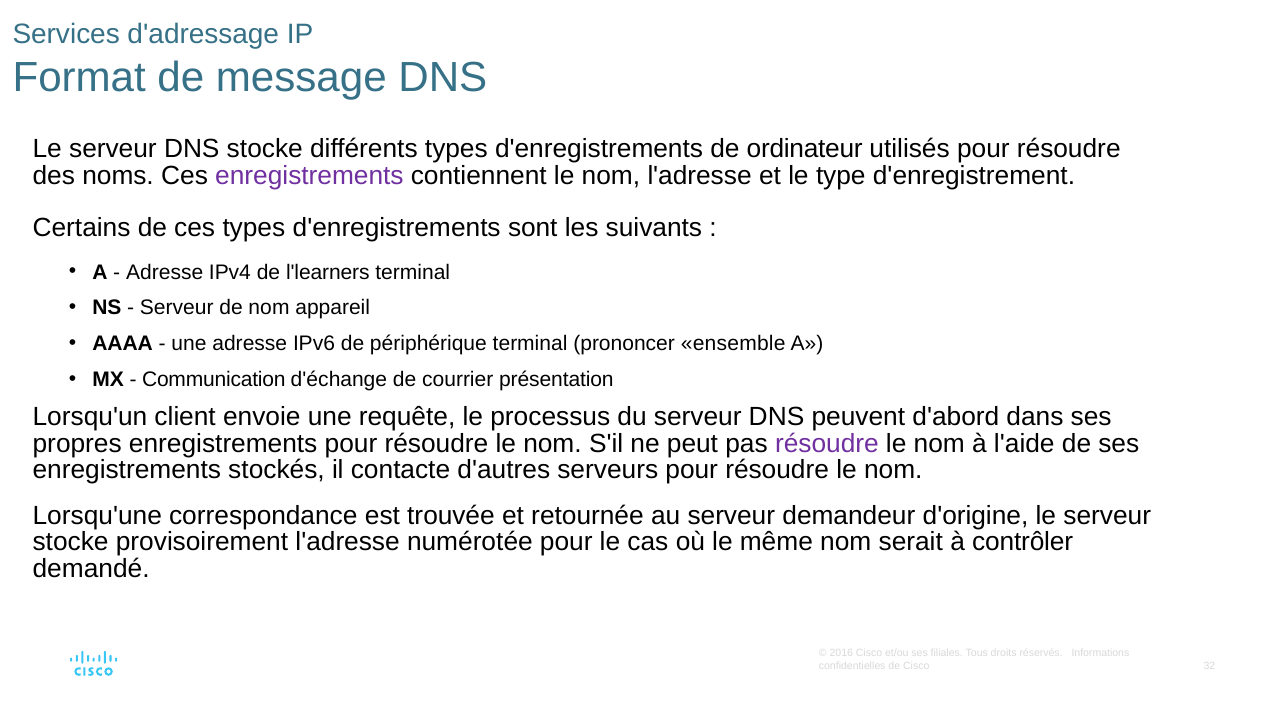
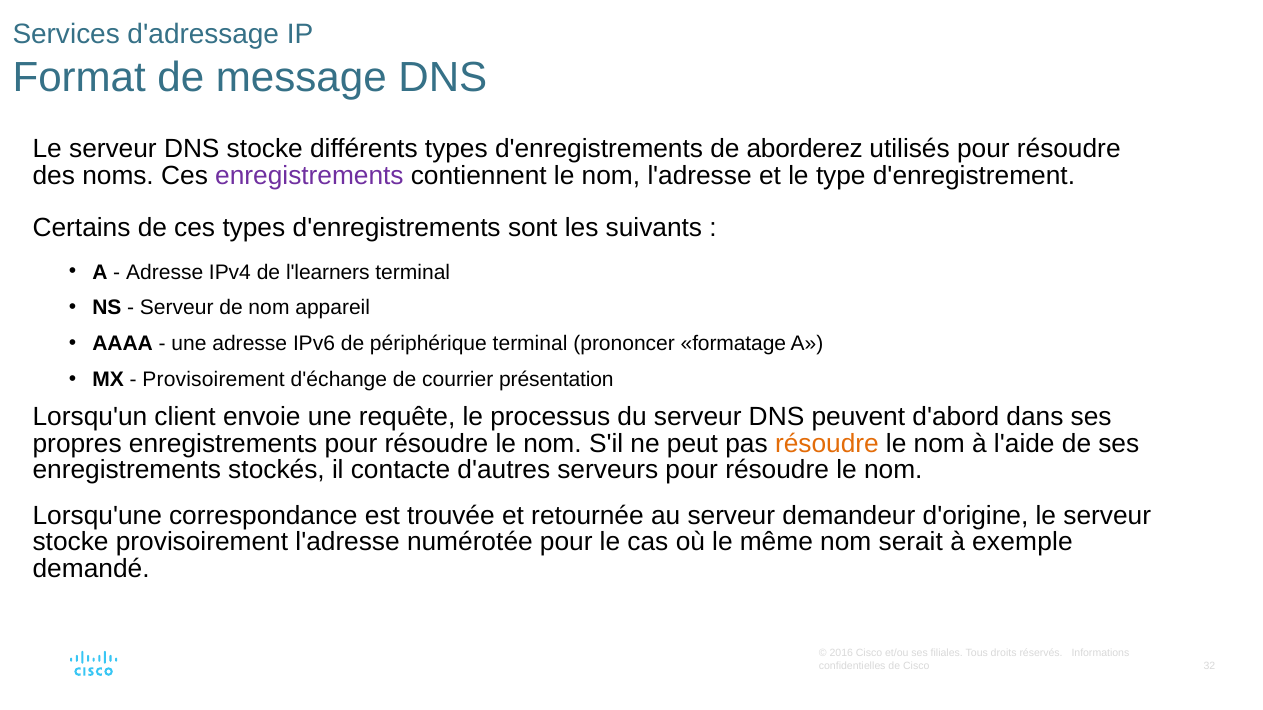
ordinateur: ordinateur -> aborderez (805, 149)
ensemble: ensemble -> formatage (733, 344)
Communication: Communication -> Provisoirement (214, 380)
résoudre colour: purple -> orange (827, 444)
contrôler: contrôler -> exemple (1022, 543)
